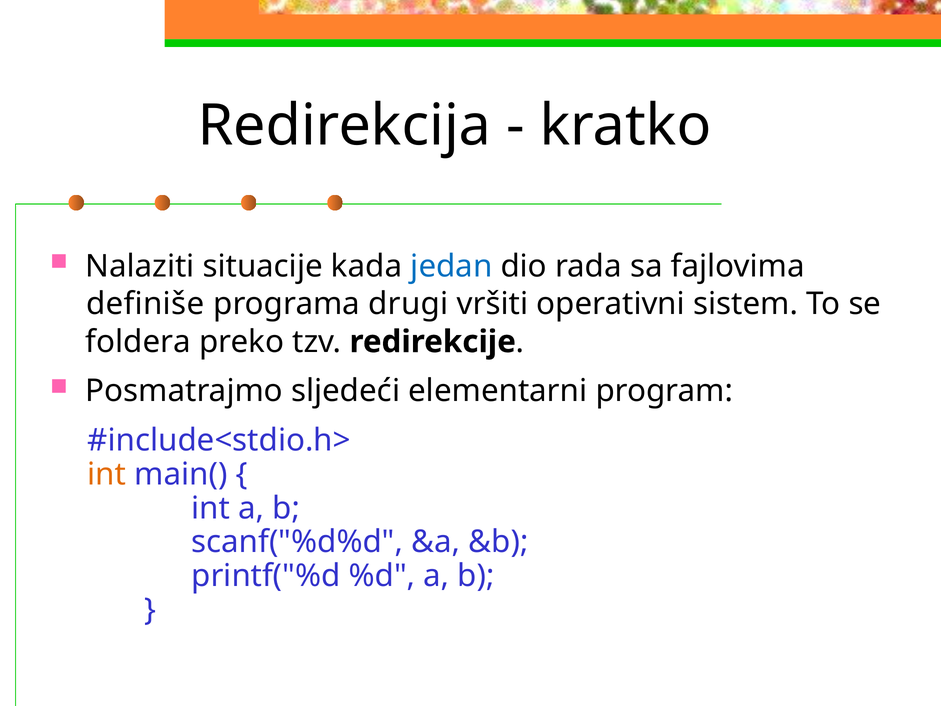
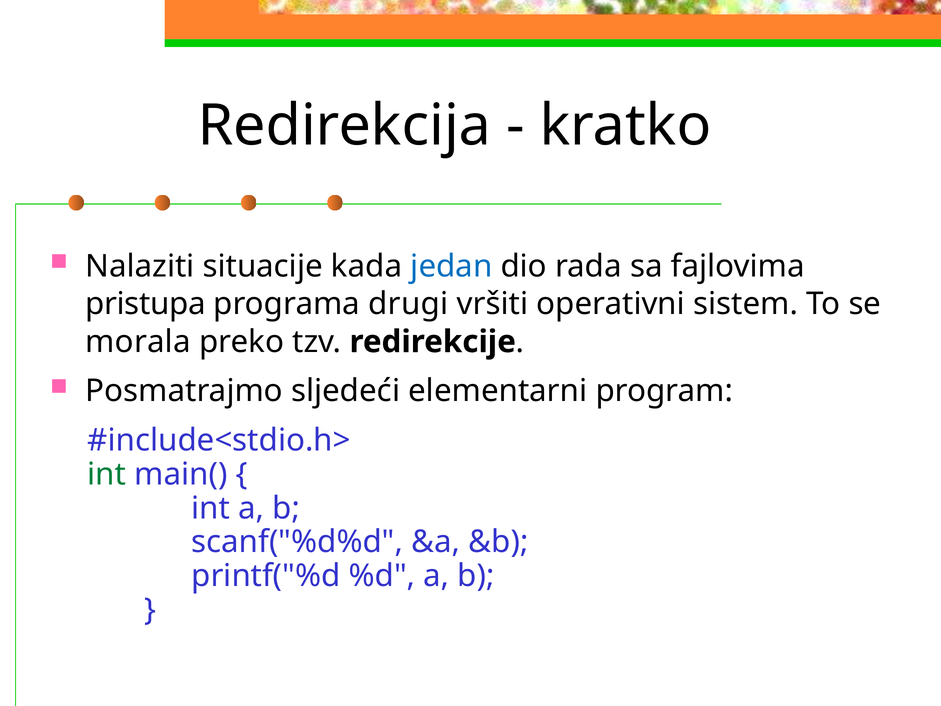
definiše: definiše -> pristupa (145, 304)
foldera: foldera -> morala (138, 342)
int colour: orange -> green (107, 474)
